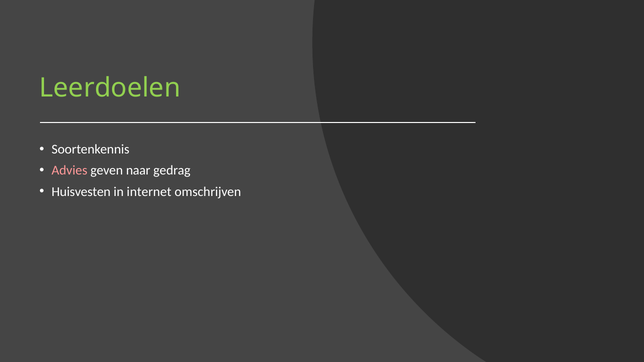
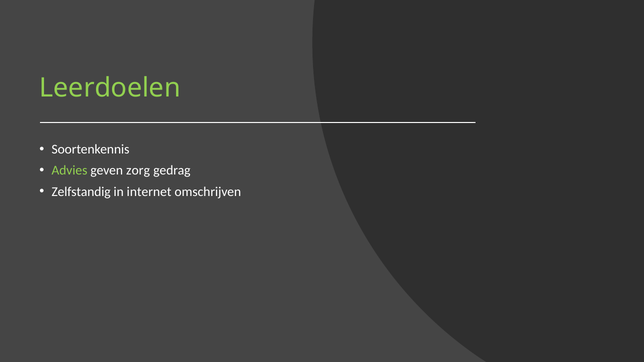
Advies colour: pink -> light green (69, 171)
naar: naar -> zorg (138, 171)
Huisvesten: Huisvesten -> Zelfstandig (81, 192)
